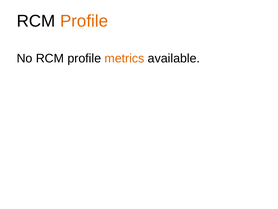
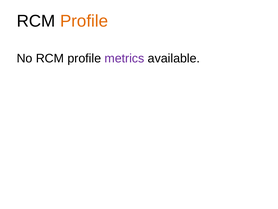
metrics colour: orange -> purple (124, 58)
